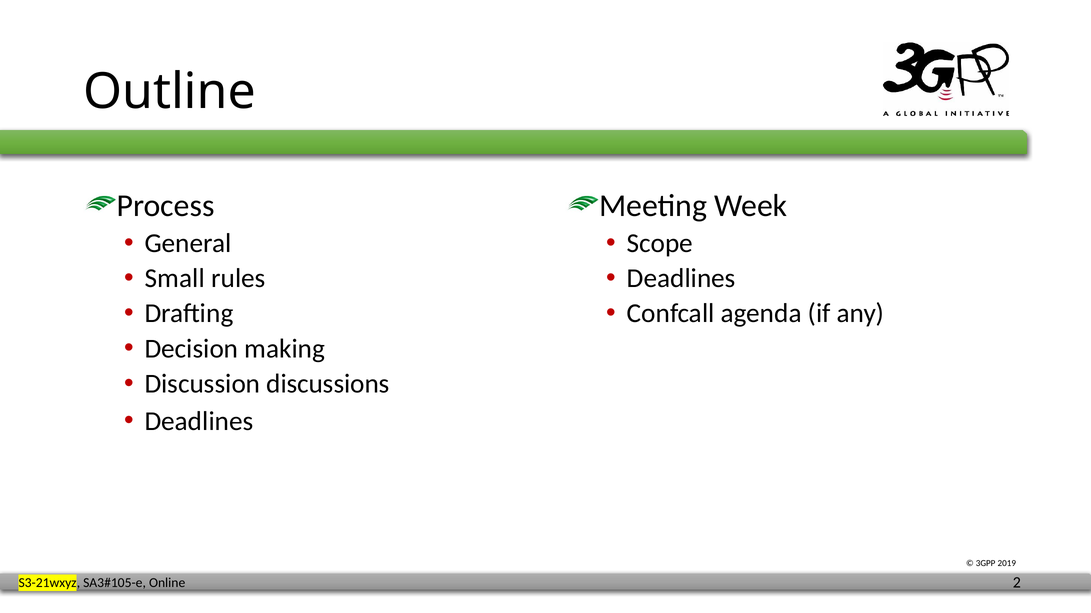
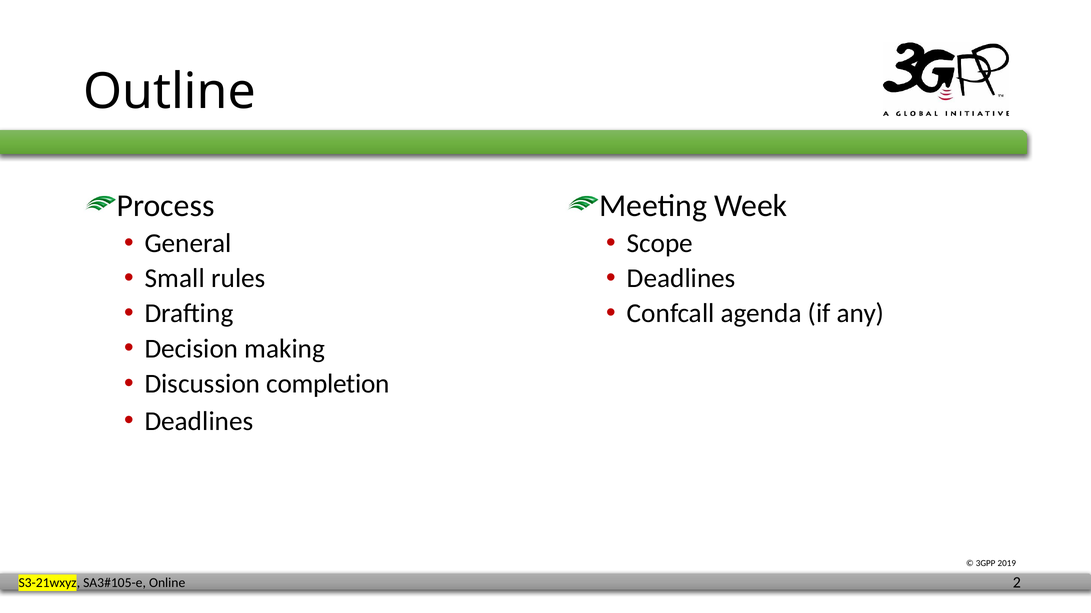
discussions: discussions -> completion (328, 384)
